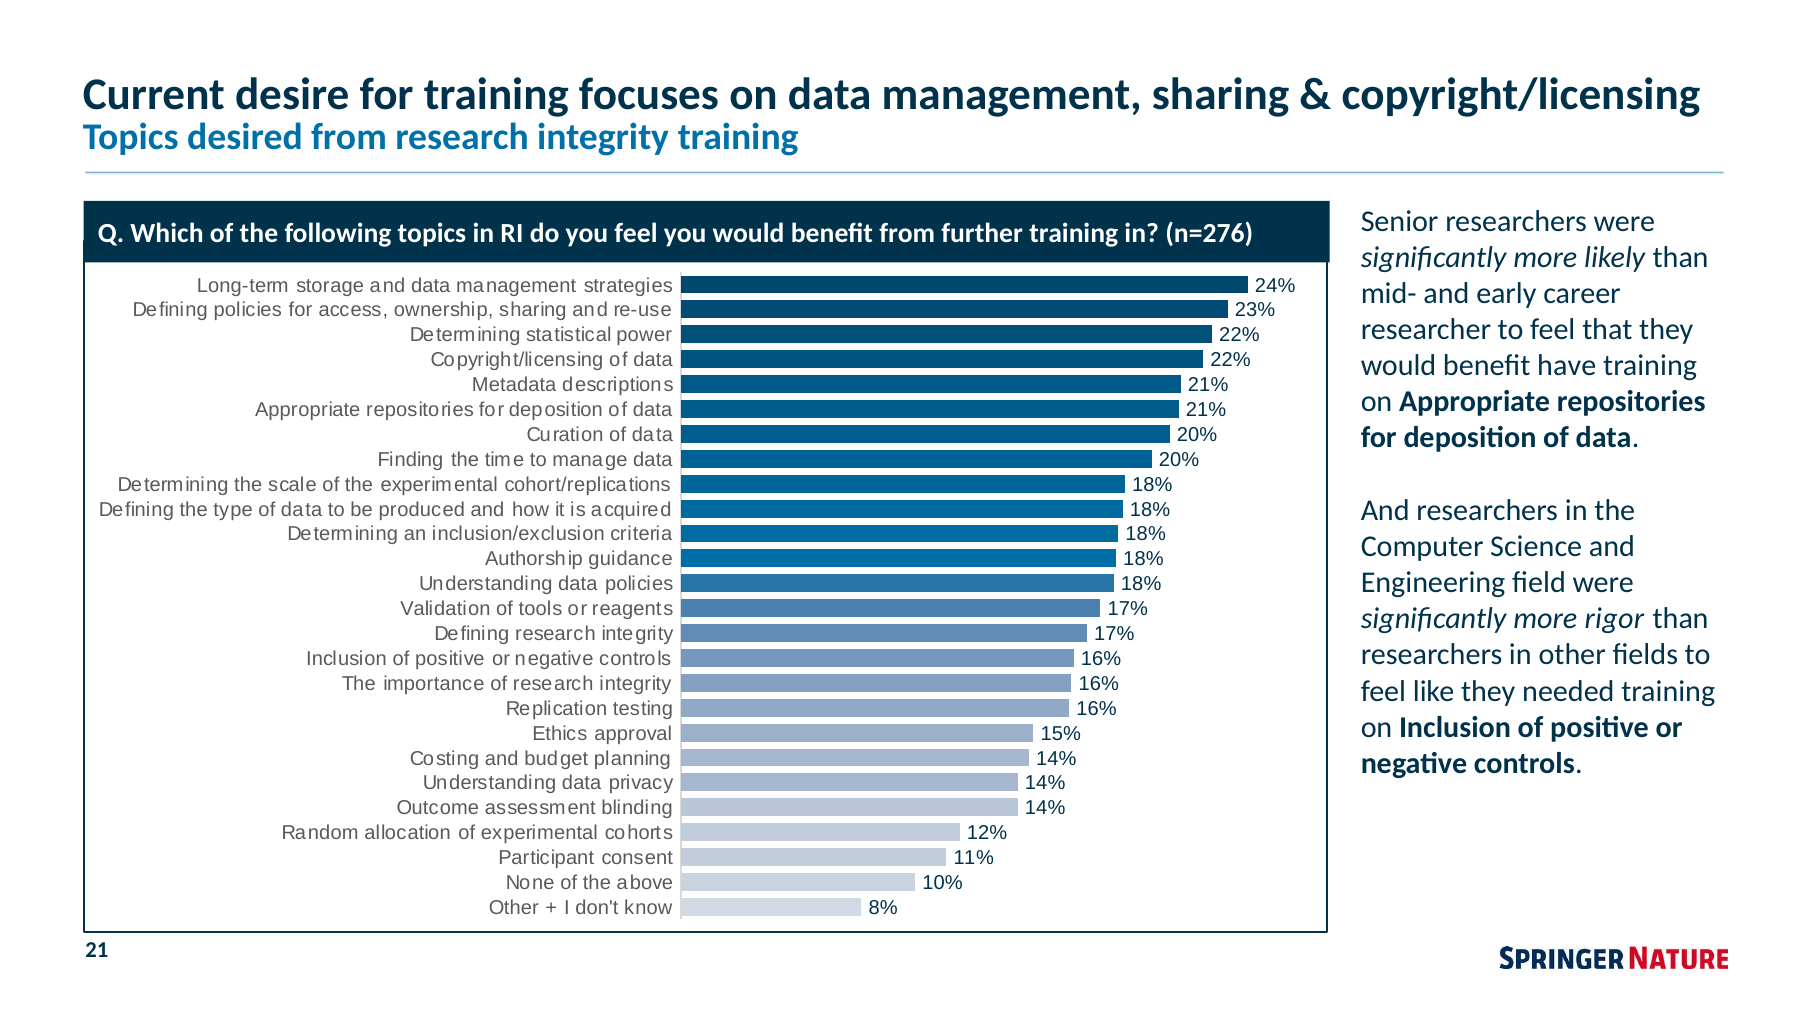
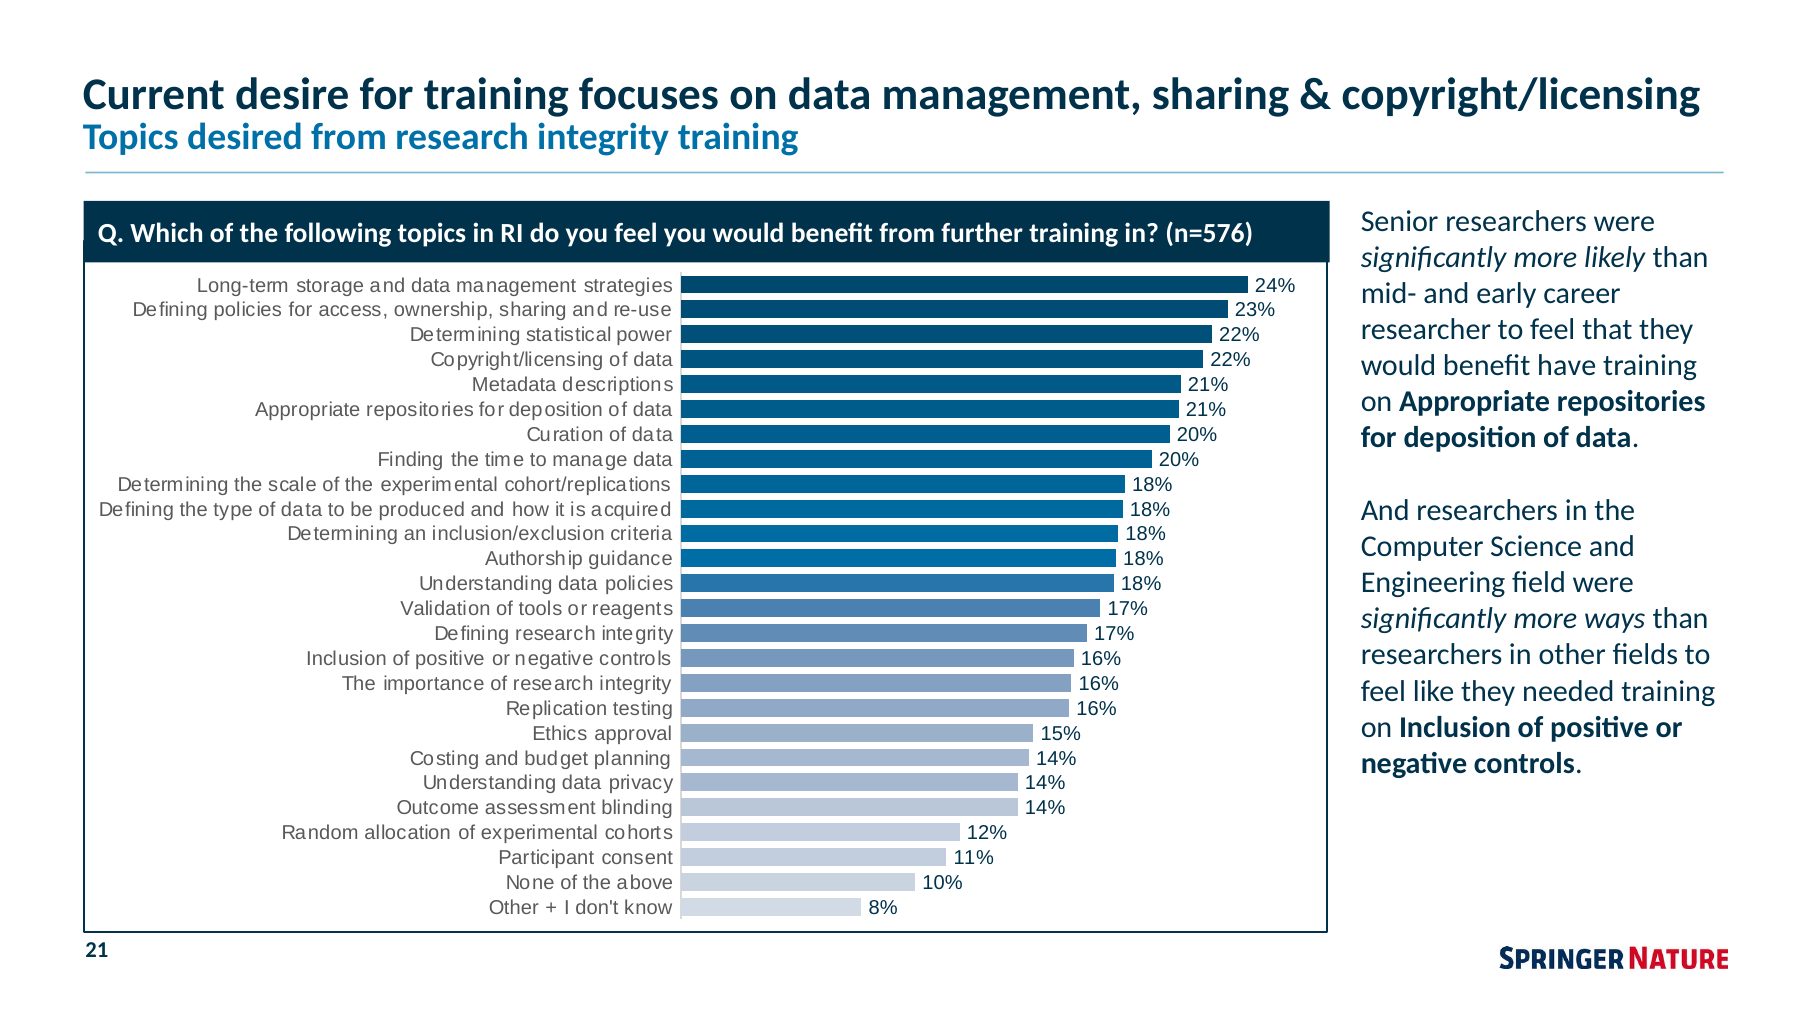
n=276: n=276 -> n=576 (1209, 234)
rigor: rigor -> ways (1615, 619)
